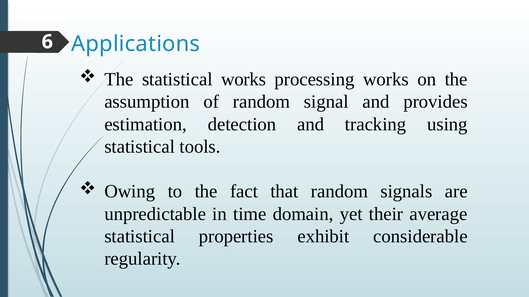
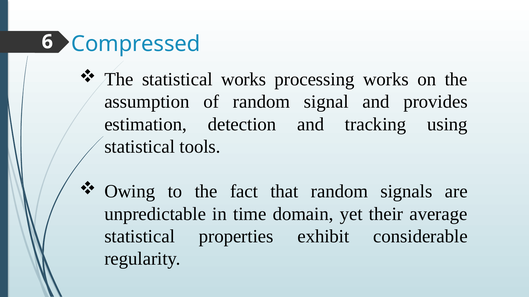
Applications: Applications -> Compressed (136, 44)
